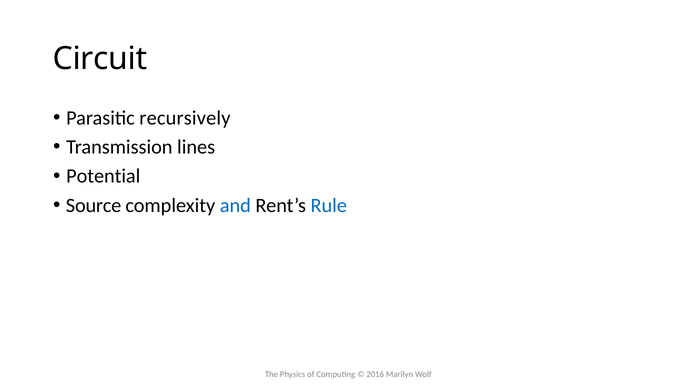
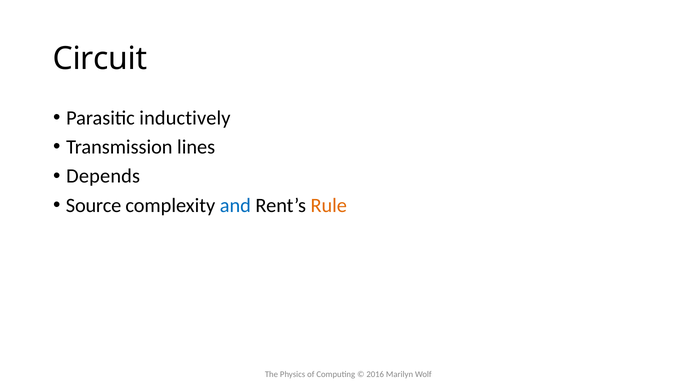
recursively: recursively -> inductively (185, 118)
Potential: Potential -> Depends (103, 176)
Rule colour: blue -> orange (329, 206)
